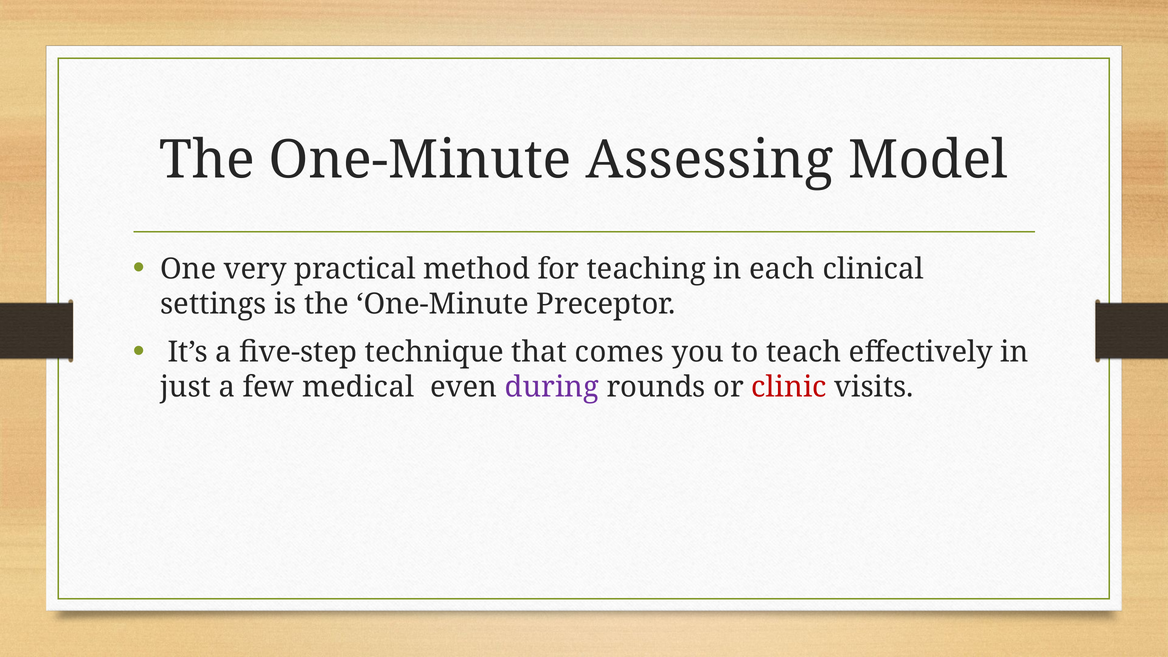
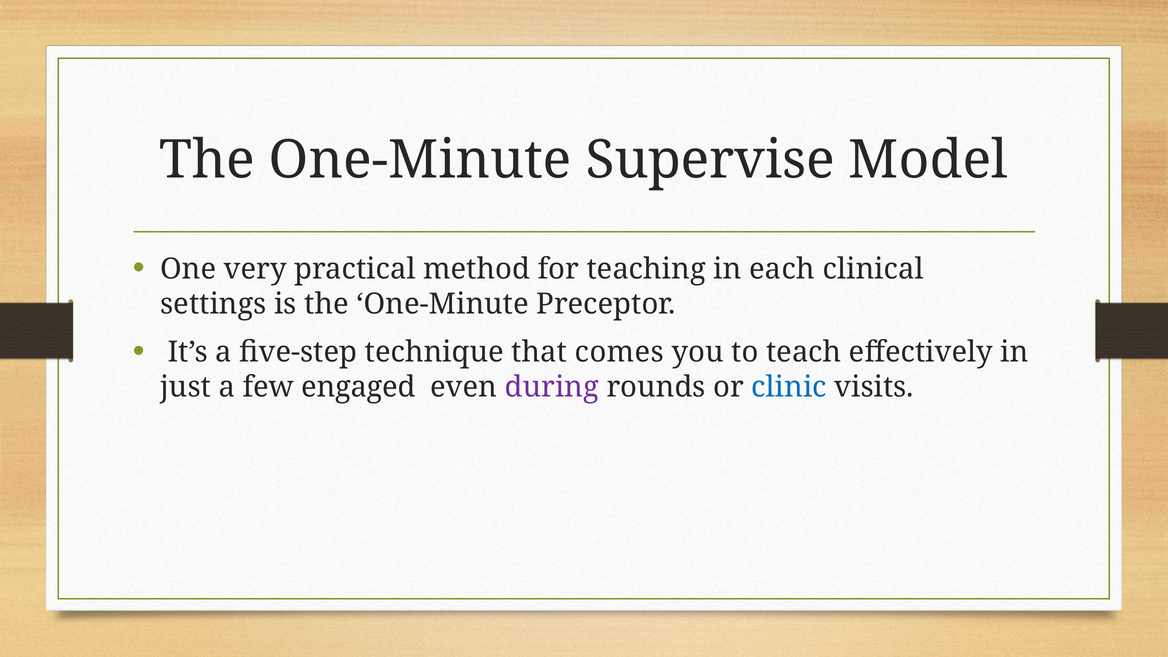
Assessing: Assessing -> Supervise (710, 160)
medical: medical -> engaged (359, 387)
clinic colour: red -> blue (789, 387)
